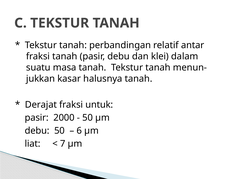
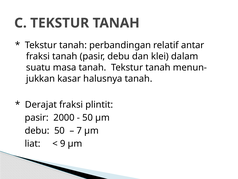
untuk: untuk -> plintit (99, 104)
6: 6 -> 7 (79, 130)
7: 7 -> 9 (63, 143)
